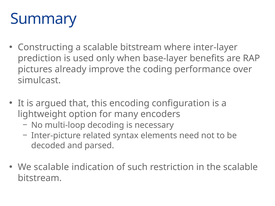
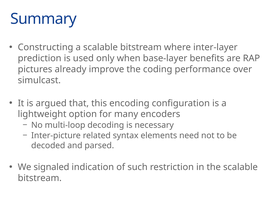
We scalable: scalable -> signaled (51, 167)
